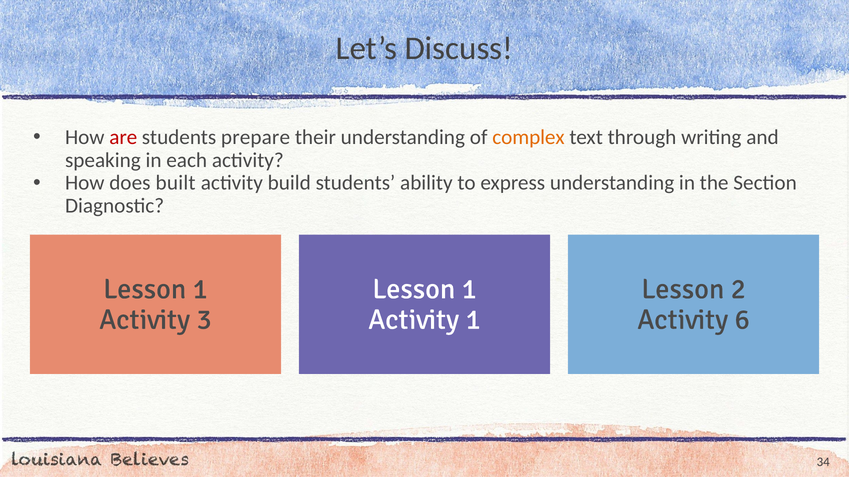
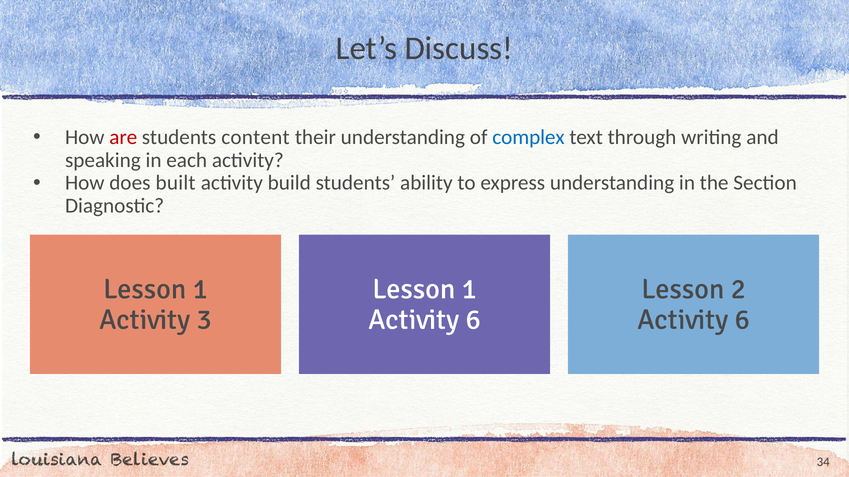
prepare: prepare -> content (255, 137)
complex colour: orange -> blue (528, 137)
1: 1 -> 6 (473, 320)
